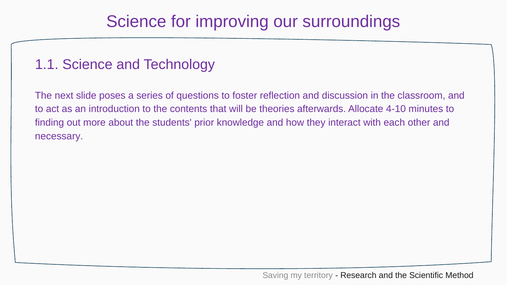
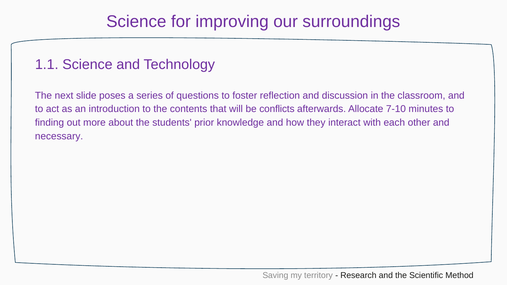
theories: theories -> conflicts (277, 109)
4-10: 4-10 -> 7-10 (396, 109)
